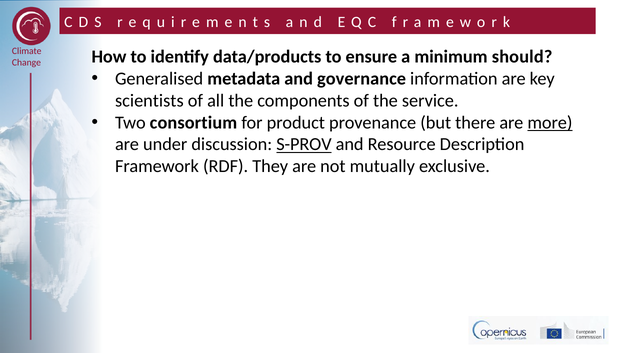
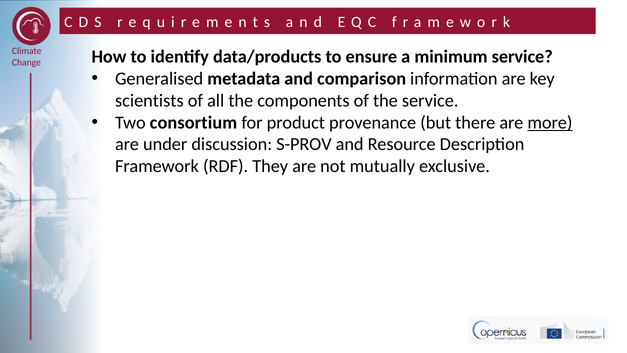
minimum should: should -> service (522, 57)
governance: governance -> comparison (362, 79)
S-PROV underline: present -> none (304, 144)
